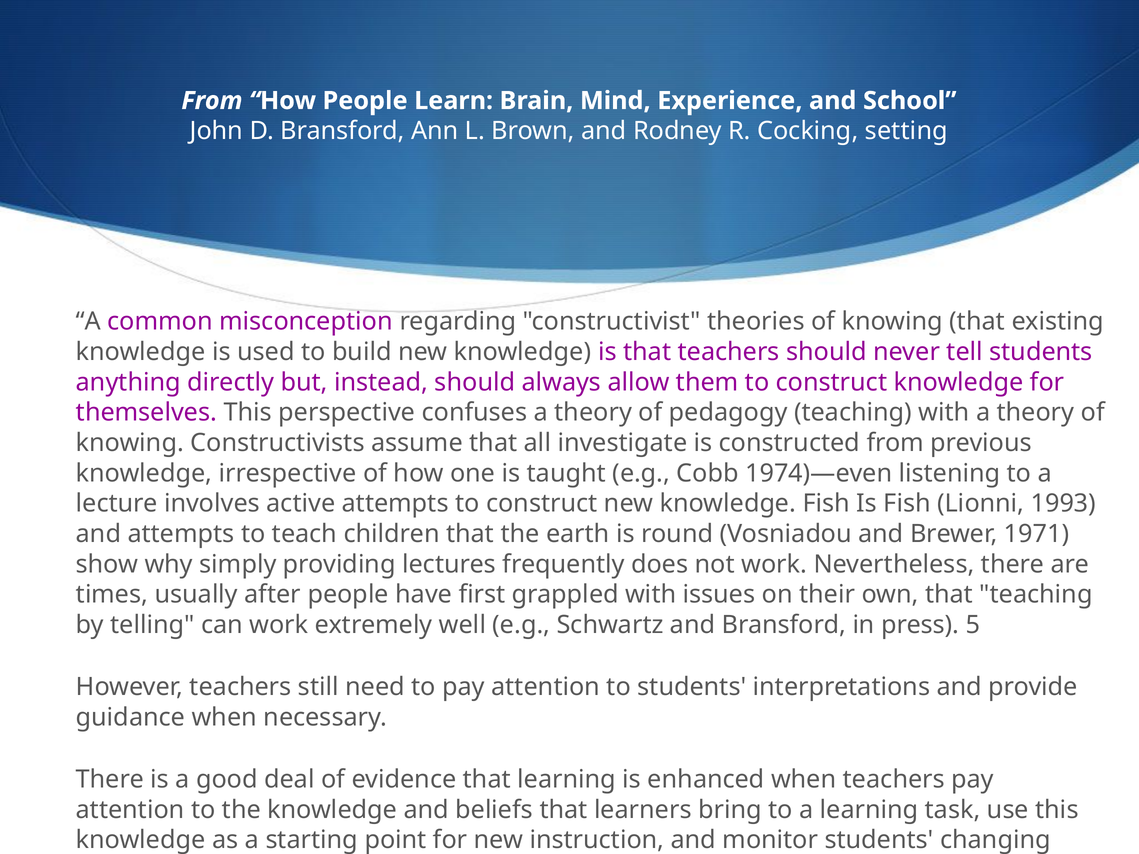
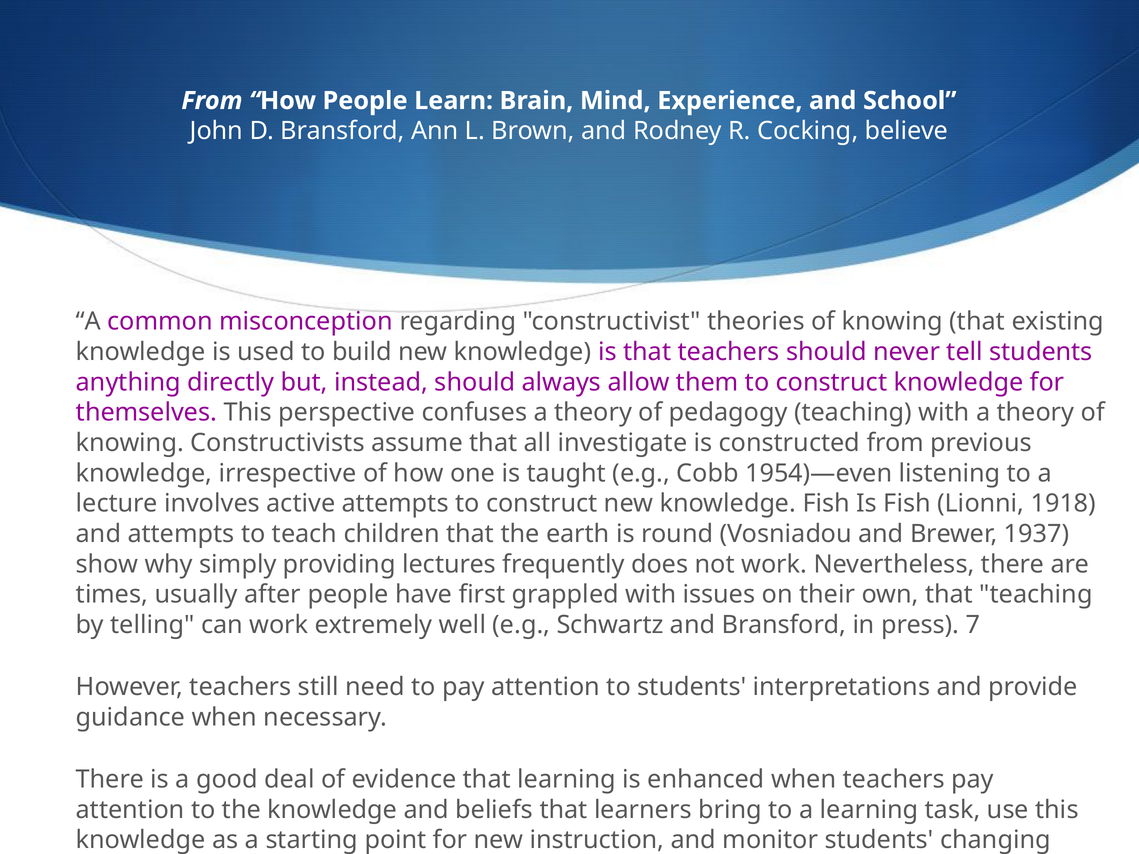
setting: setting -> believe (906, 131)
1974)—even: 1974)—even -> 1954)—even (819, 473)
1993: 1993 -> 1918 (1063, 504)
1971: 1971 -> 1937 (1037, 534)
5: 5 -> 7 (973, 625)
